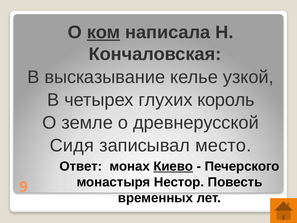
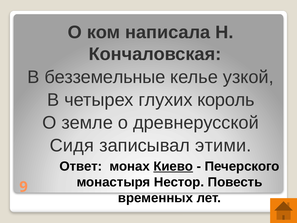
ком underline: present -> none (104, 32)
высказывание: высказывание -> безземельные (105, 77)
место: место -> этими (223, 145)
